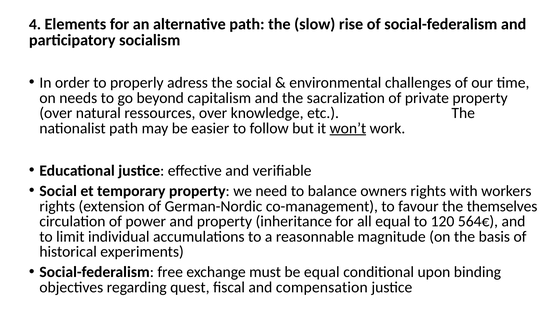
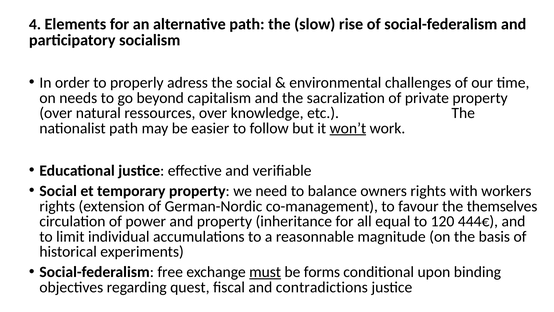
564€: 564€ -> 444€ (478, 221)
must underline: none -> present (265, 272)
be equal: equal -> forms (322, 272)
compensation: compensation -> contradictions (322, 287)
